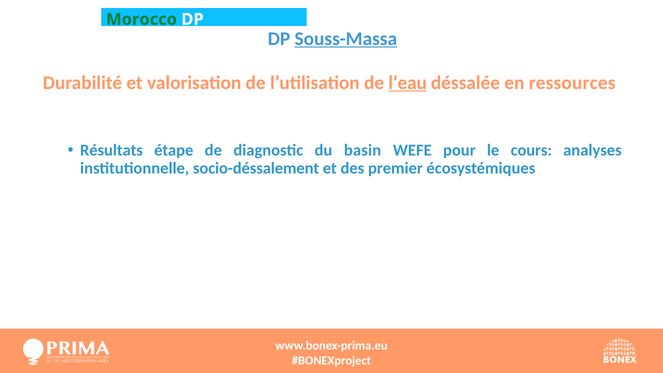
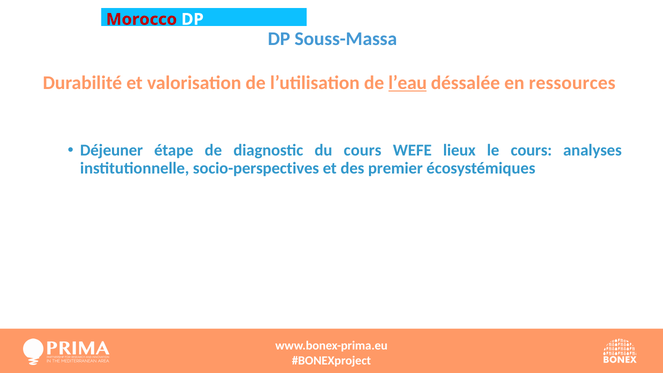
Morocco colour: green -> red (142, 19)
Souss-Massa underline: present -> none (346, 39)
Résultats: Résultats -> Déjeuner (112, 150)
du basin: basin -> cours (363, 150)
pour: pour -> lieux (459, 150)
socio-déssalement: socio-déssalement -> socio-perspectives (256, 168)
